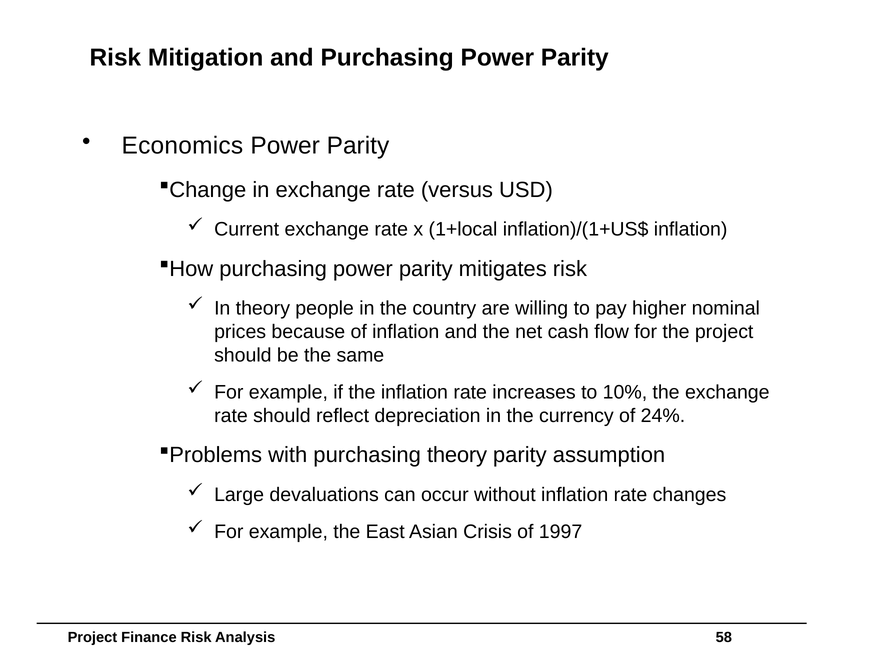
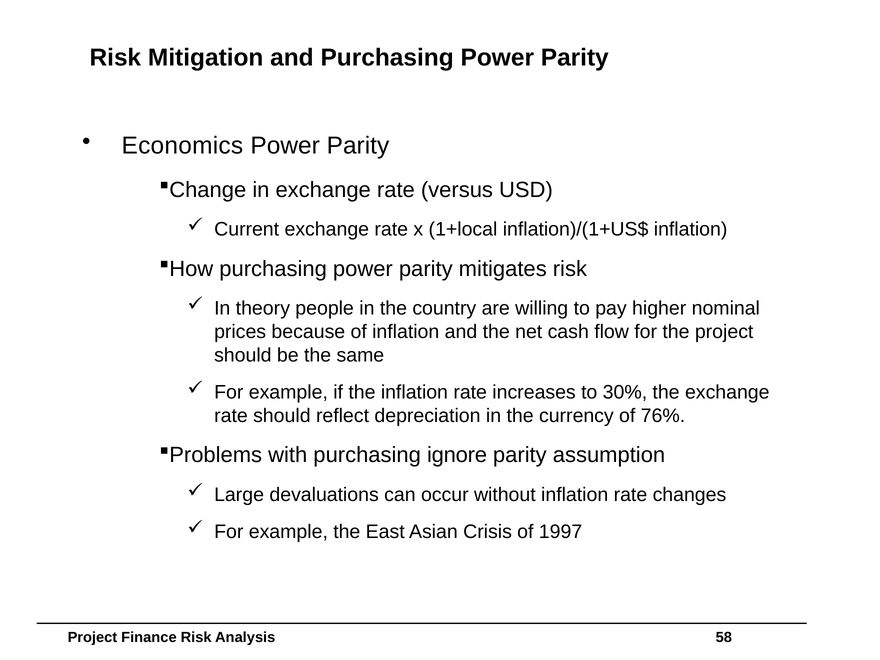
10%: 10% -> 30% (625, 392)
24%: 24% -> 76% (663, 416)
purchasing theory: theory -> ignore (457, 455)
